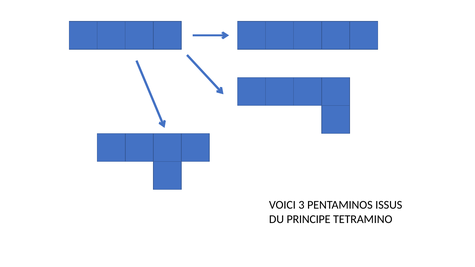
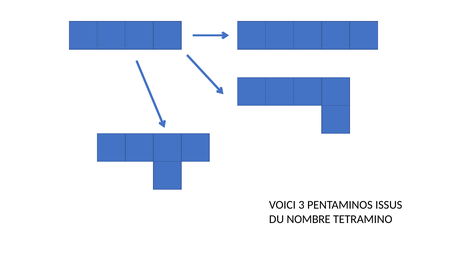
PRINCIPE: PRINCIPE -> NOMBRE (309, 219)
